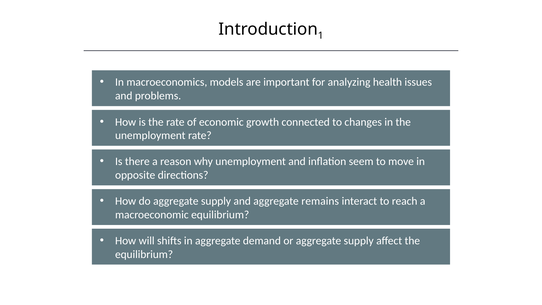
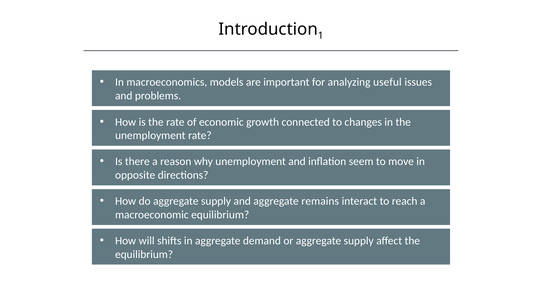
health: health -> useful (387, 82)
